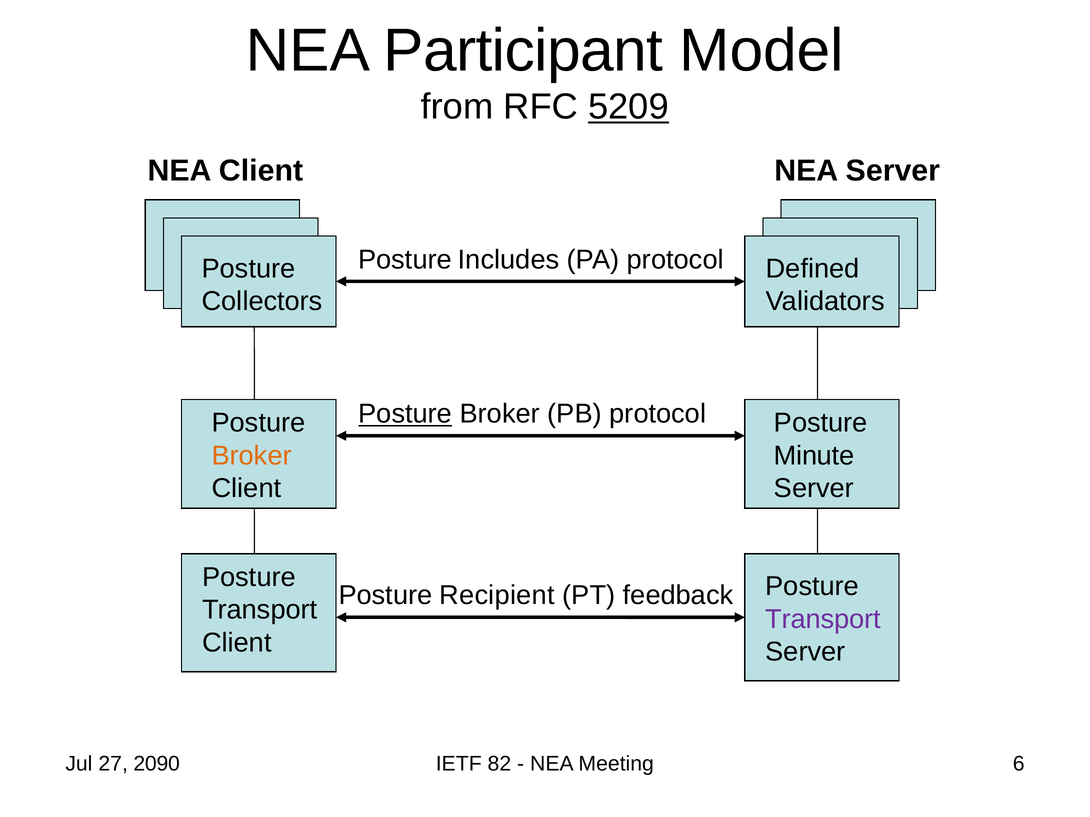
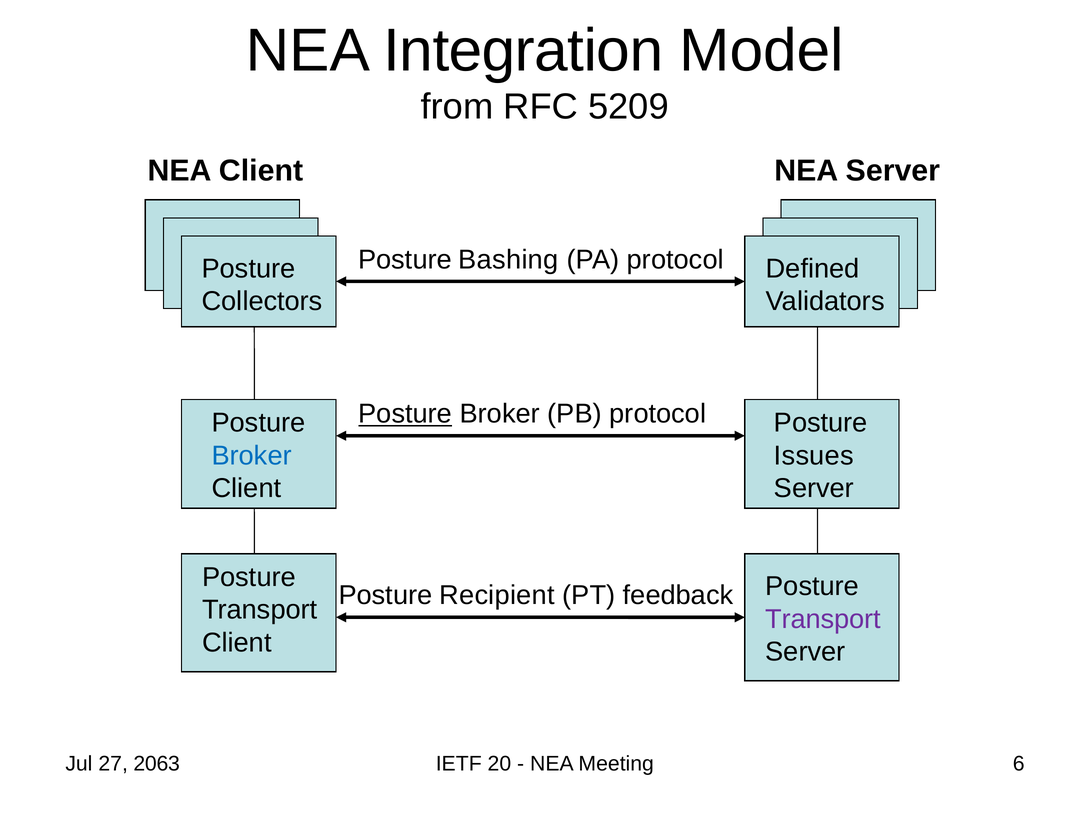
Participant: Participant -> Integration (523, 51)
5209 underline: present -> none (628, 107)
Includes: Includes -> Bashing (508, 260)
Broker colour: orange -> blue (252, 456)
Minute: Minute -> Issues (814, 456)
2090: 2090 -> 2063 (157, 764)
82: 82 -> 20 (499, 764)
